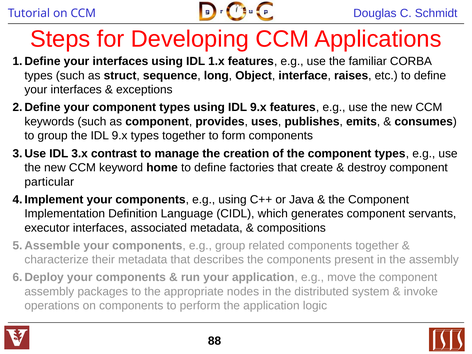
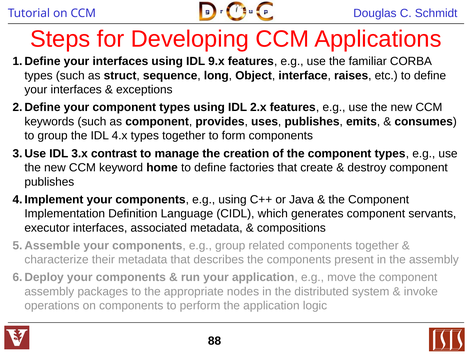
1.x: 1.x -> 9.x (216, 61)
using IDL 9.x: 9.x -> 2.x (258, 107)
the IDL 9.x: 9.x -> 4.x (120, 136)
particular: particular -> publishes (49, 182)
